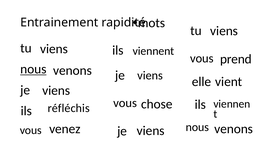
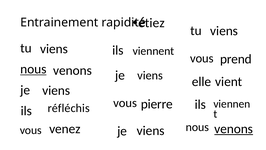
mots: mots -> étiez (151, 23)
chose: chose -> pierre (157, 104)
venons underline: none -> present (234, 129)
